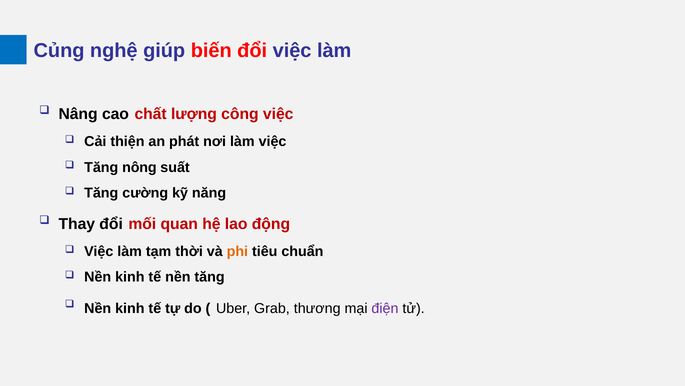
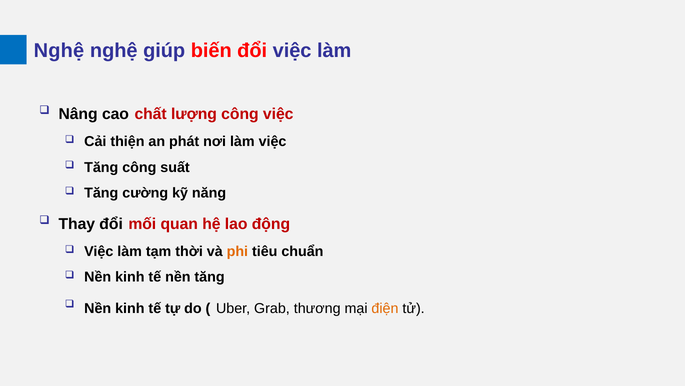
Củng: Củng -> Nghệ (59, 51)
Tăng nông: nông -> công (139, 167)
điện colour: purple -> orange (385, 308)
